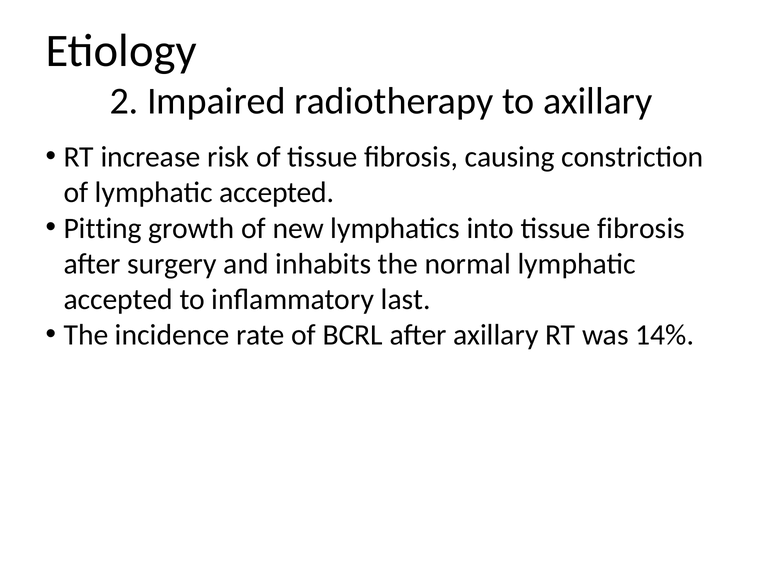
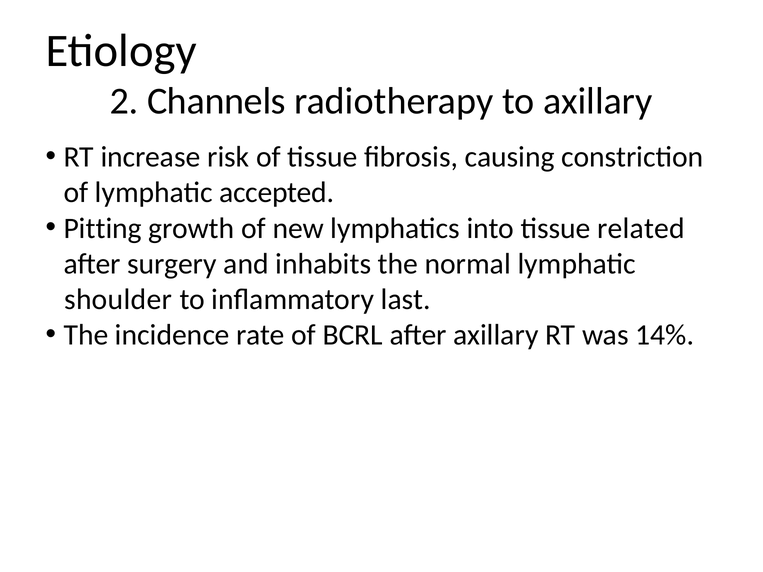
Impaired: Impaired -> Channels (216, 101)
into tissue fibrosis: fibrosis -> related (641, 228)
accepted: accepted -> shoulder (118, 300)
